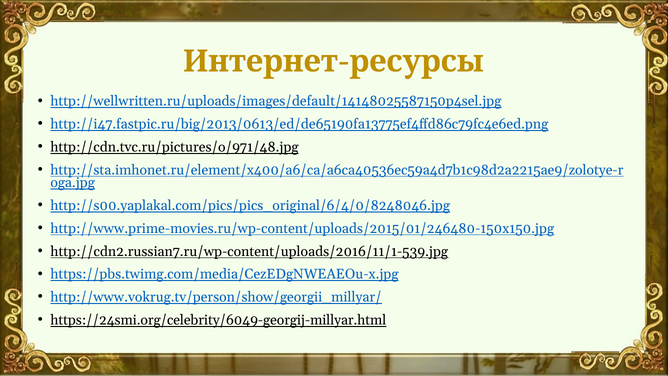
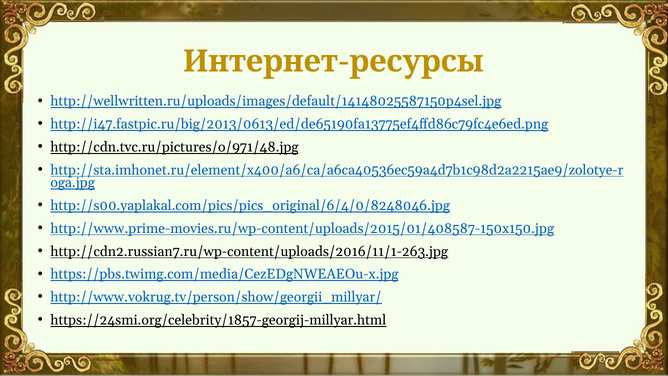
http://www.prime-movies.ru/wp-content/uploads/2015/01/246480-150x150.jpg: http://www.prime-movies.ru/wp-content/uploads/2015/01/246480-150x150.jpg -> http://www.prime-movies.ru/wp-content/uploads/2015/01/408587-150x150.jpg (302, 228)
http://cdn2.russian7.ru/wp-content/uploads/2016/11/1-539.jpg: http://cdn2.russian7.ru/wp-content/uploads/2016/11/1-539.jpg -> http://cdn2.russian7.ru/wp-content/uploads/2016/11/1-263.jpg (249, 251)
https://24smi.org/celebrity/6049-georgij-millyar.html: https://24smi.org/celebrity/6049-georgij-millyar.html -> https://24smi.org/celebrity/1857-georgij-millyar.html (218, 320)
